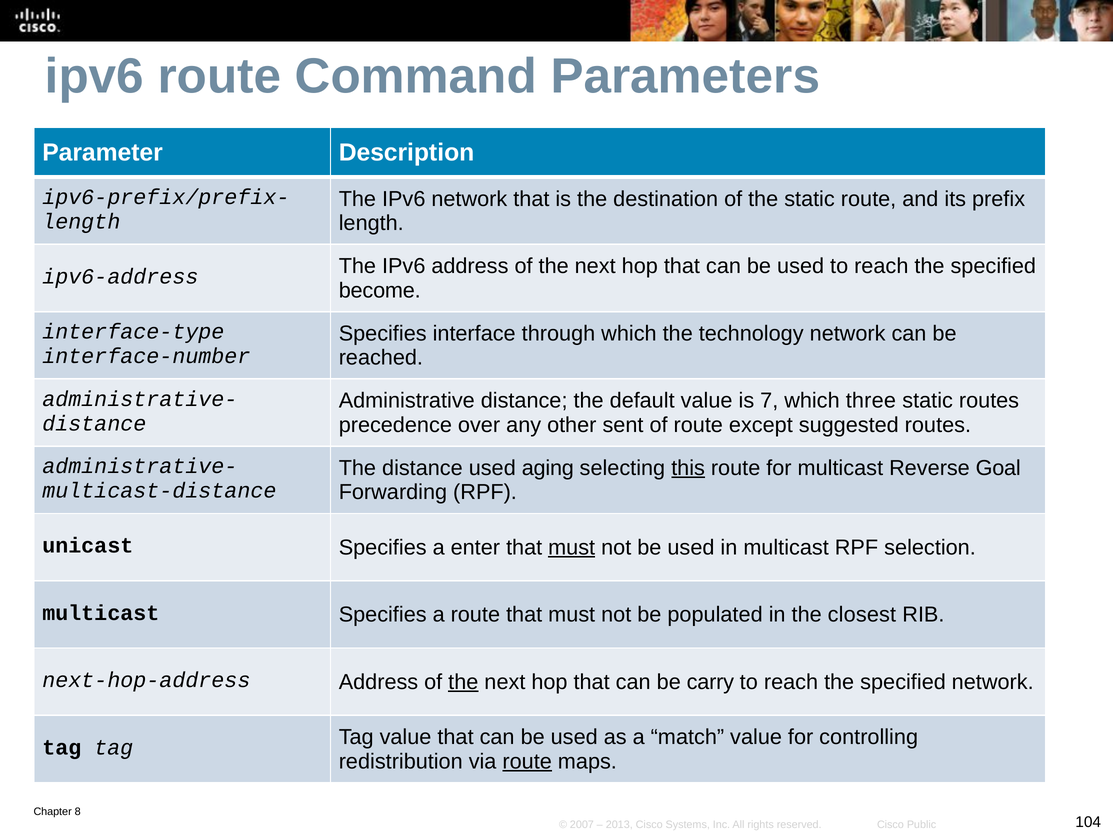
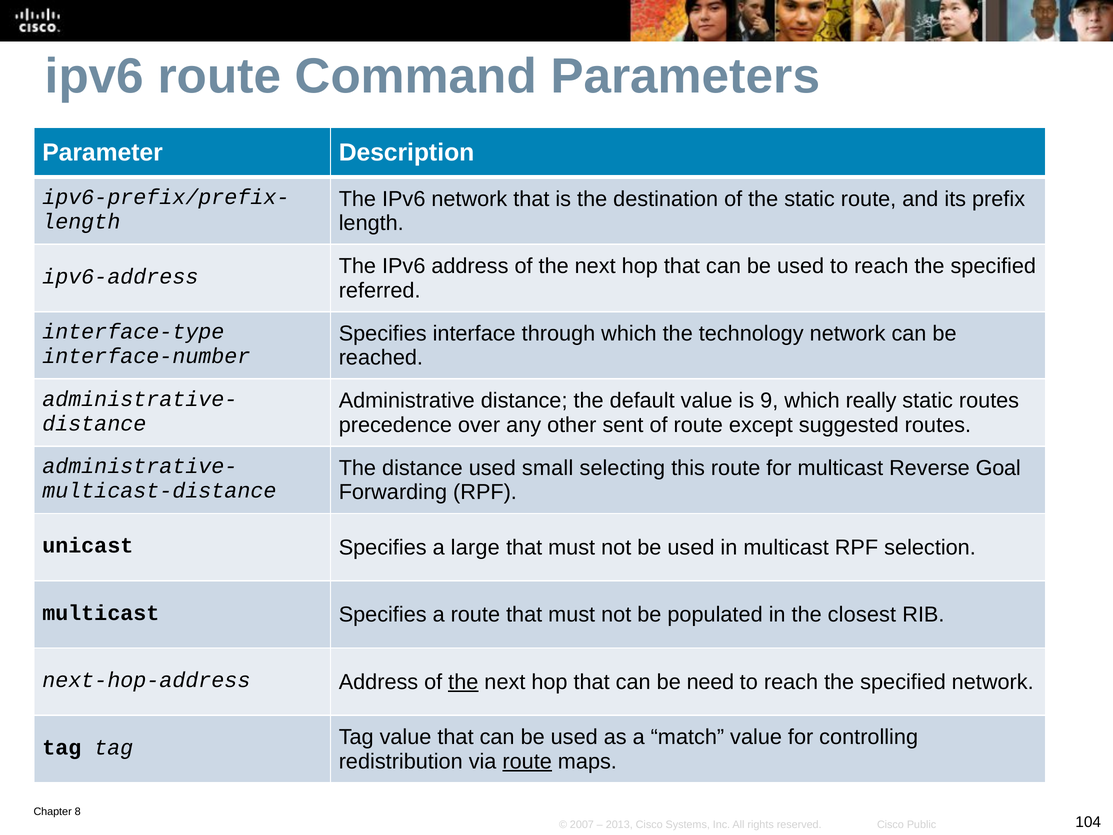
become: become -> referred (380, 290)
7: 7 -> 9 (769, 401)
three: three -> really (871, 401)
aging: aging -> small (548, 468)
this underline: present -> none (688, 468)
enter: enter -> large (475, 547)
must underline: present -> none (572, 547)
carry: carry -> need (710, 682)
